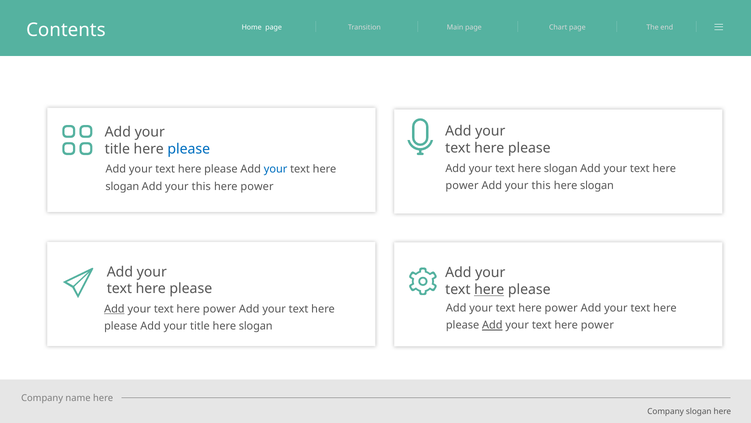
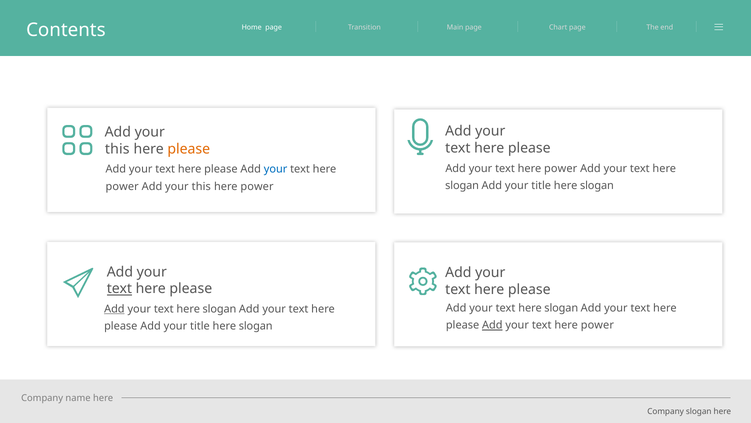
title: title -> this (117, 149)
please colour: blue -> orange (189, 149)
slogan: slogan -> power (561, 168)
power: power -> slogan (462, 185)
this: this -> title (541, 185)
slogan: slogan -> power (122, 186)
text underline: none -> present (119, 288)
here underline: present -> none (489, 289)
power: power -> slogan (561, 308)
power: power -> slogan (219, 309)
